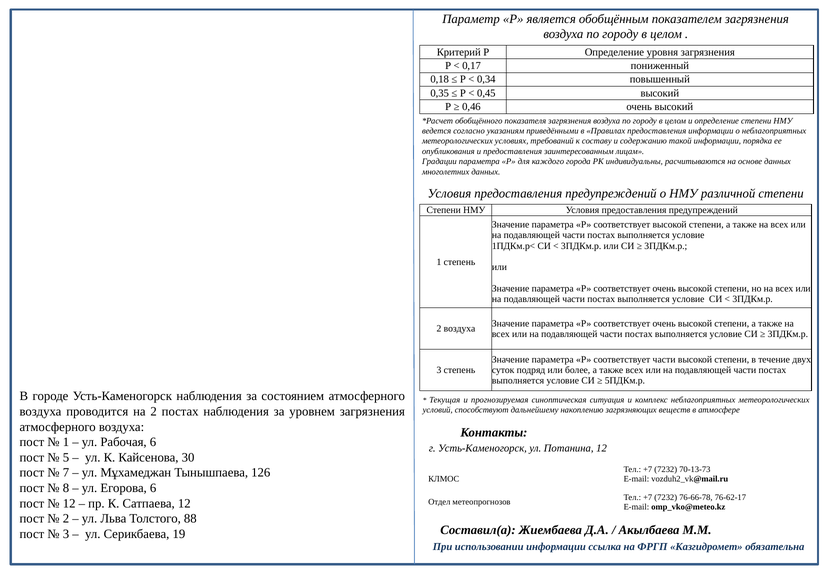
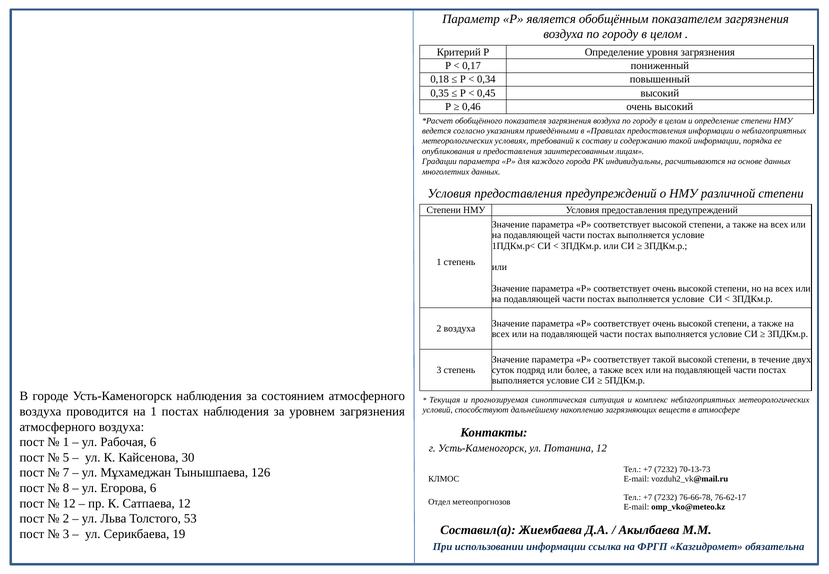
соответствует части: части -> такой (664, 359)
на 2: 2 -> 1 (154, 411)
88: 88 -> 53 (190, 519)
